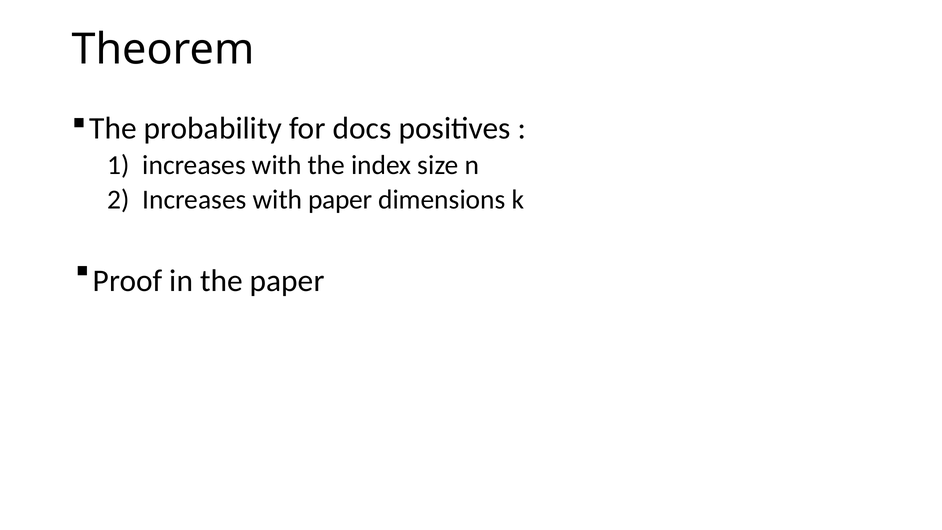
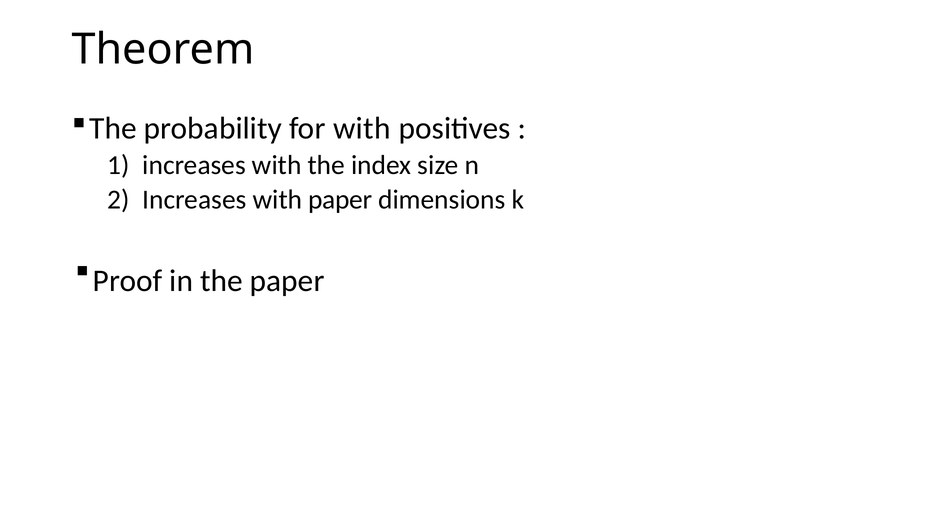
for docs: docs -> with (362, 128)
